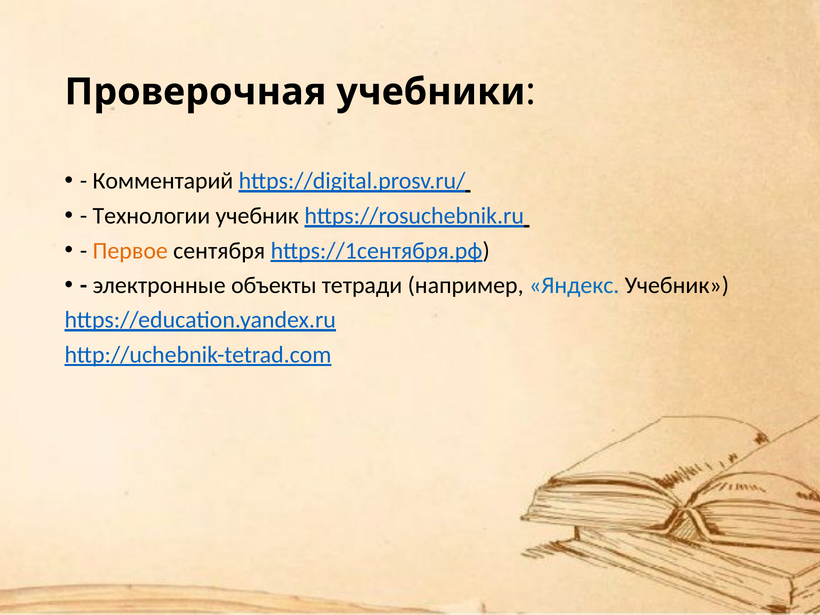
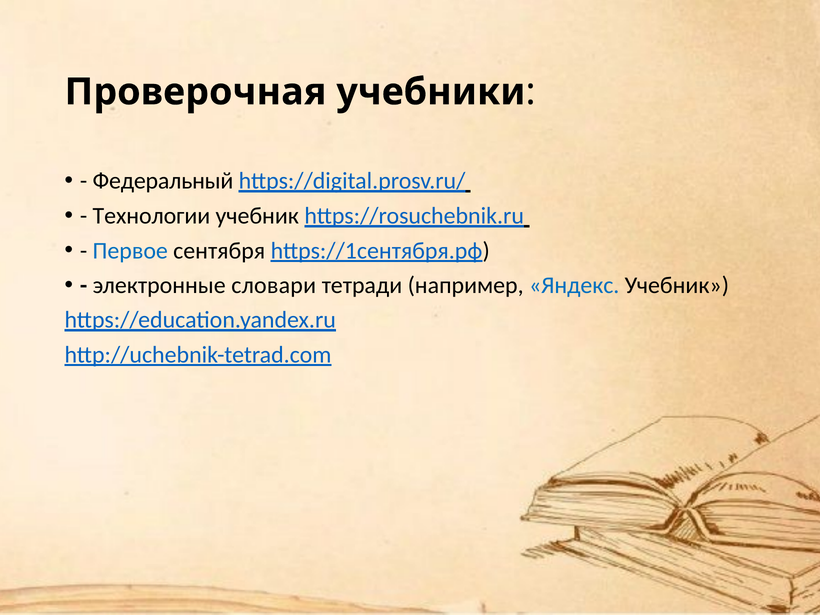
Комментарий: Комментарий -> Федеральный (163, 181)
Первое colour: orange -> blue (130, 251)
объекты: объекты -> словари (274, 285)
